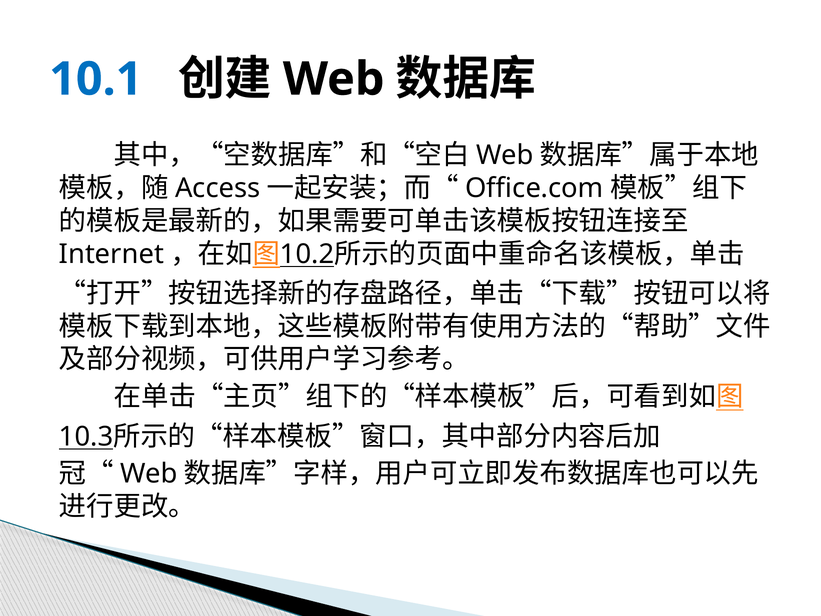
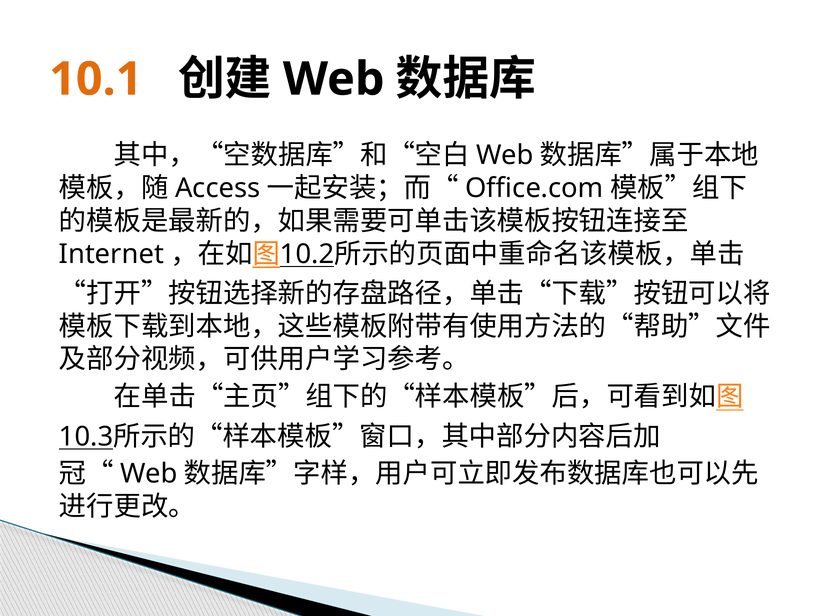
10.1 colour: blue -> orange (96, 79)
